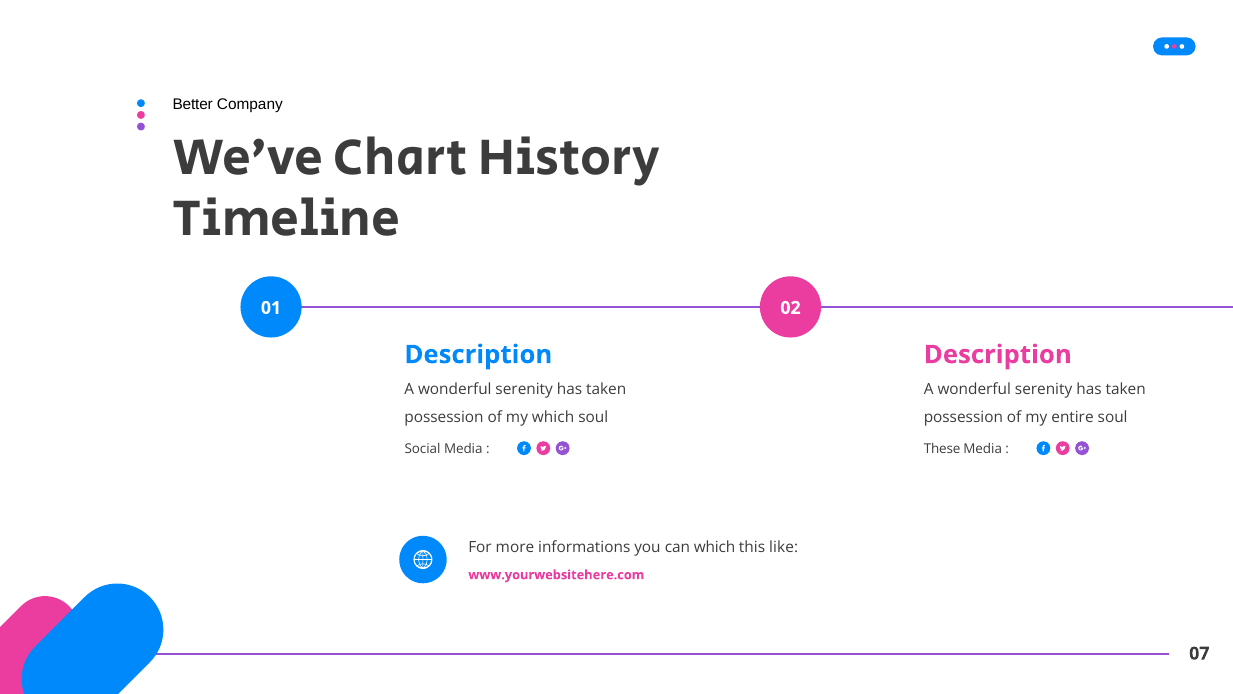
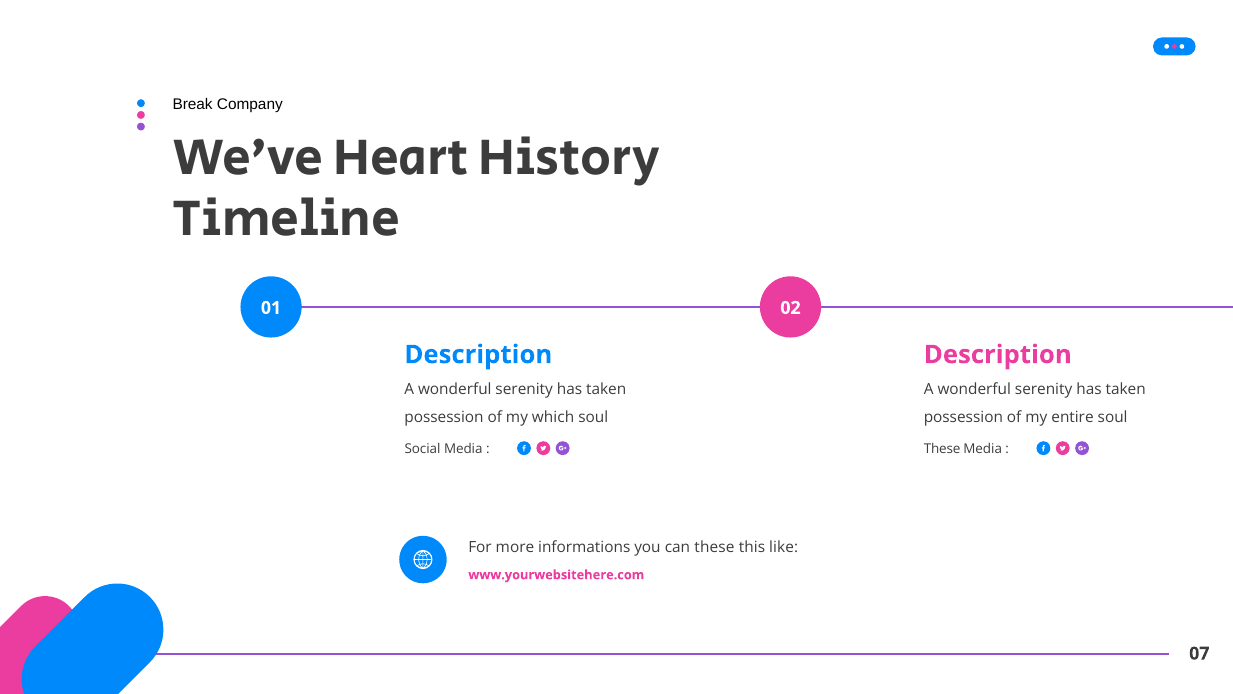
Better: Better -> Break (193, 104)
Chart: Chart -> Heart (401, 157)
can which: which -> these (714, 547)
